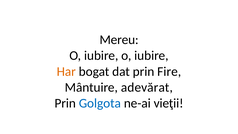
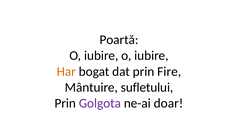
Mereu: Mereu -> Poartă (119, 40)
adevărat: adevărat -> sufletului (147, 87)
Golgota colour: blue -> purple (100, 103)
vieţii: vieţii -> doar (168, 103)
